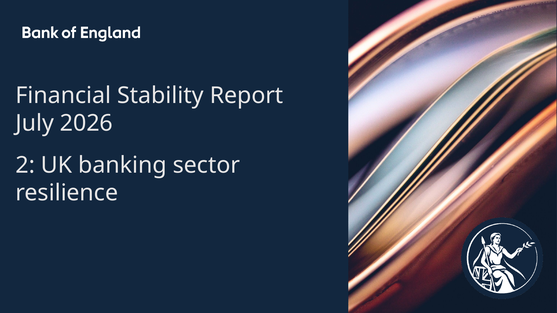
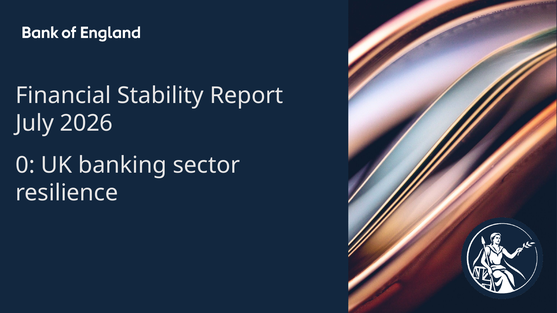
2: 2 -> 0 (25, 165)
